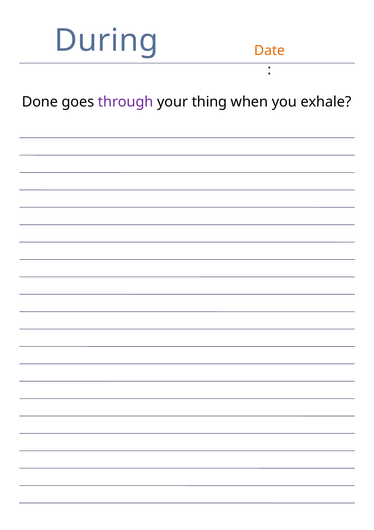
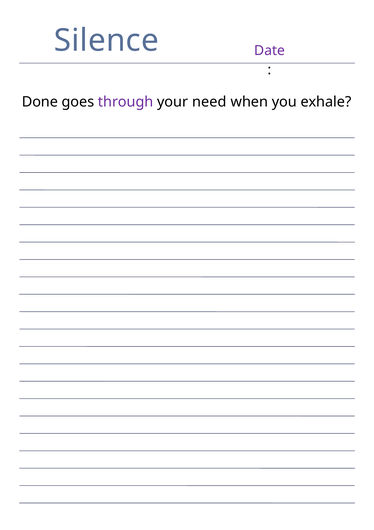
During: During -> Silence (106, 40)
Date colour: orange -> purple (270, 50)
thing: thing -> need (209, 102)
